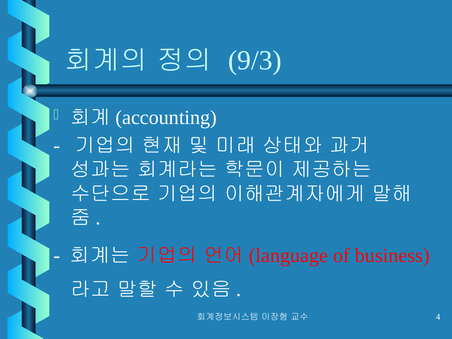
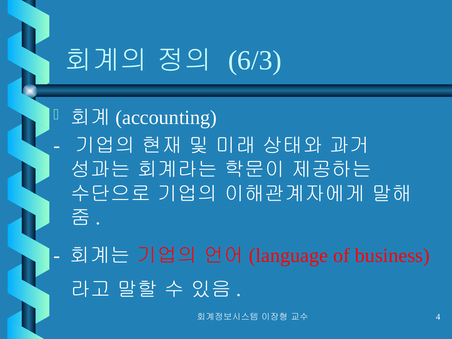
9/3: 9/3 -> 6/3 (255, 60)
